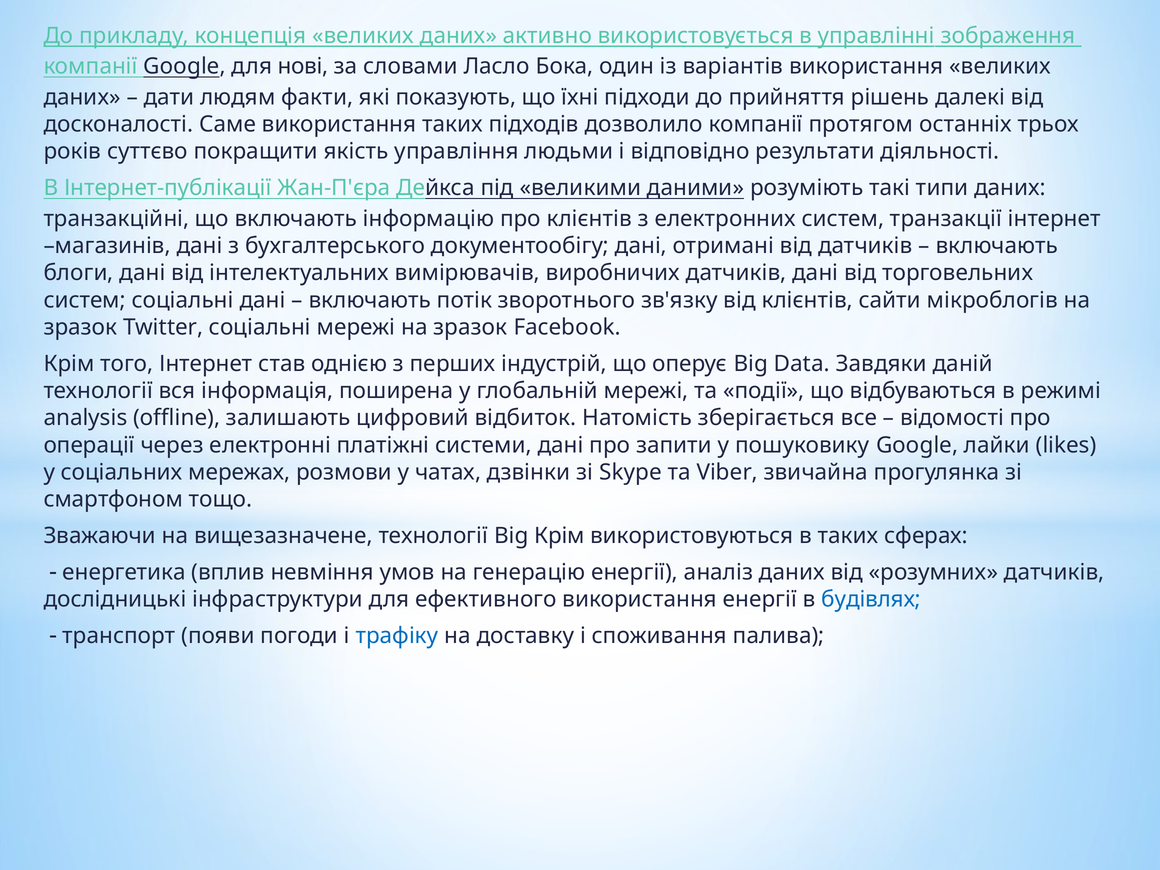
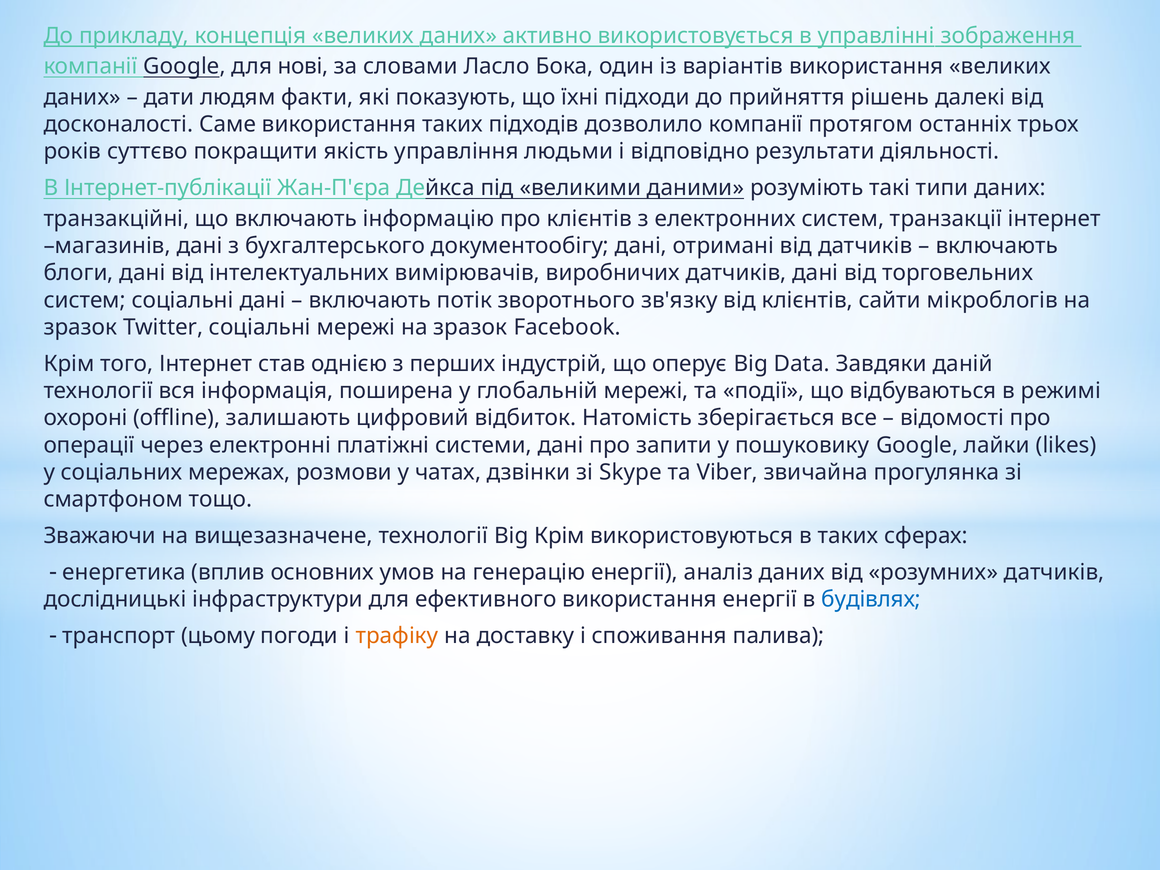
analysis: analysis -> охороні (86, 418)
невміння: невміння -> основних (322, 572)
появи: появи -> цьому (218, 636)
трафіку colour: blue -> orange (397, 636)
